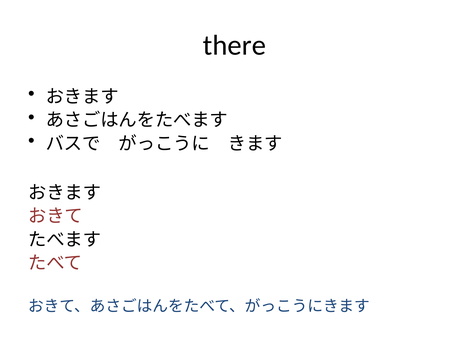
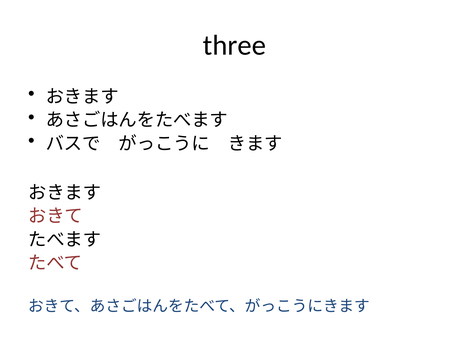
there: there -> three (234, 45)
